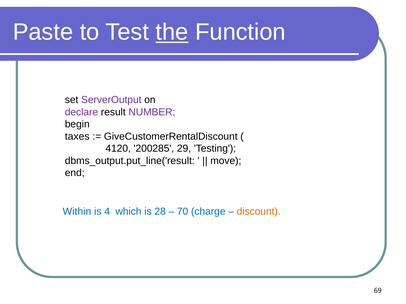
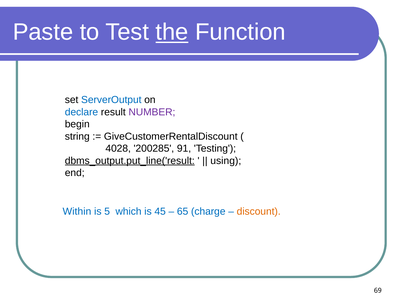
ServerOutput colour: purple -> blue (111, 100)
declare colour: purple -> blue (81, 112)
taxes: taxes -> string (77, 137)
4120: 4120 -> 4028 (118, 149)
29: 29 -> 91 (184, 149)
dbms_output.put_line('result underline: none -> present (130, 161)
move: move -> using (226, 161)
4: 4 -> 5 (107, 212)
28: 28 -> 45 (160, 212)
70: 70 -> 65 (183, 212)
